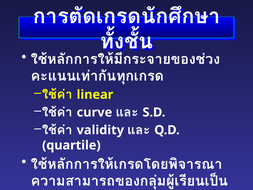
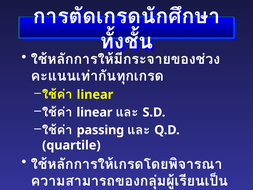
curve: curve -> linear (95, 112)
validity: validity -> passing (100, 130)
